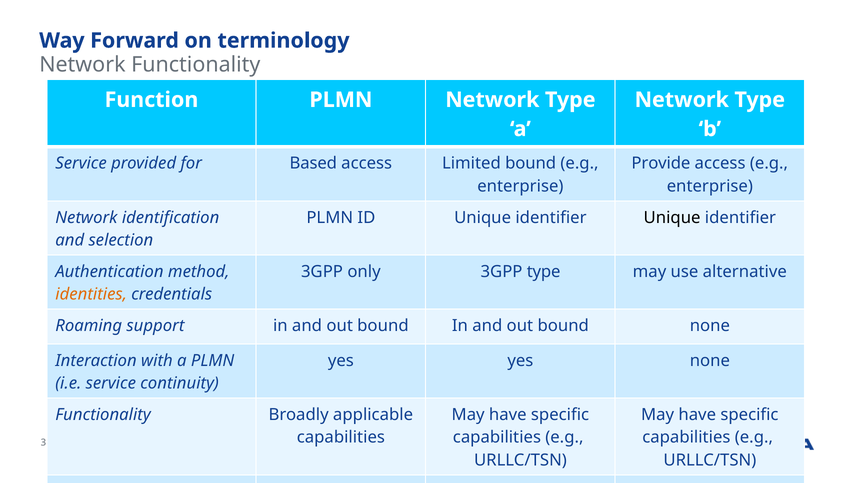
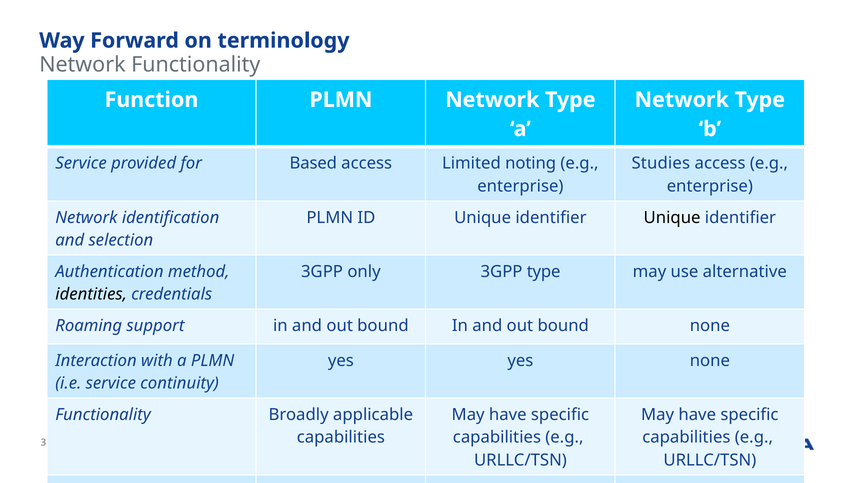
Limited bound: bound -> noting (531, 163)
Provide: Provide -> Studies (661, 163)
identities colour: orange -> black (91, 295)
